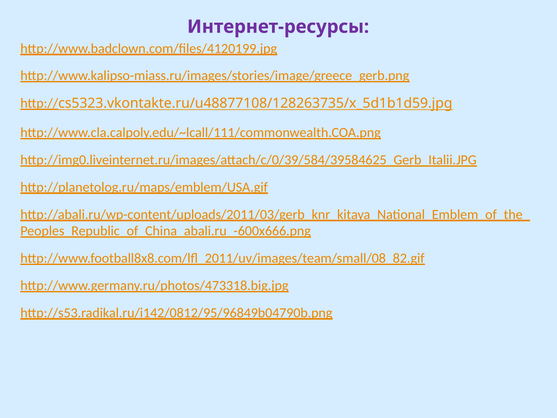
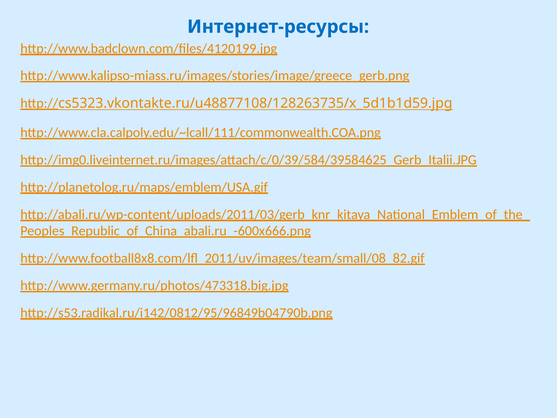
Интернет-ресурсы colour: purple -> blue (278, 27)
